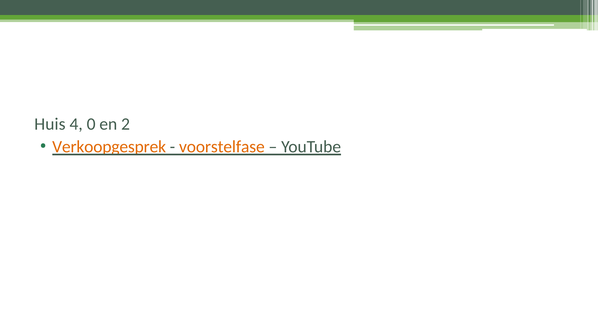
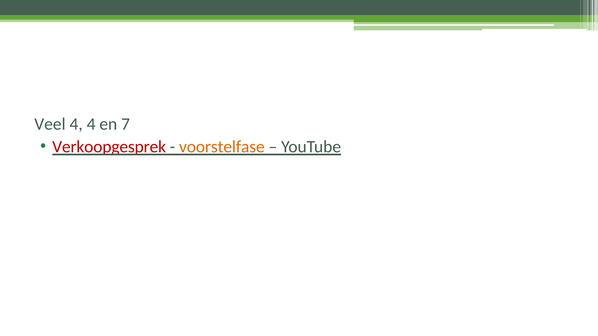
Huis: Huis -> Veel (50, 124)
4 0: 0 -> 4 (91, 124)
2: 2 -> 7 (126, 124)
Verkoopgesprek colour: orange -> red (109, 147)
